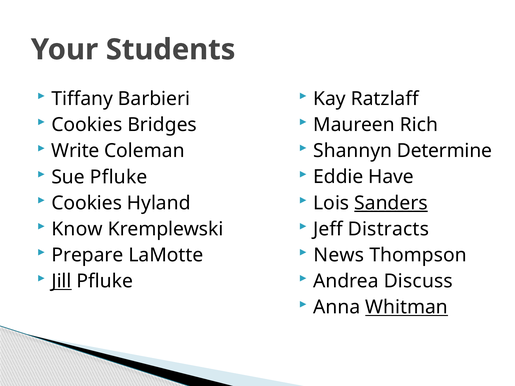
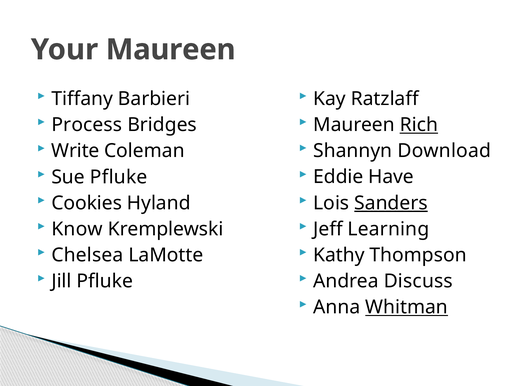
Your Students: Students -> Maureen (171, 50)
Cookies: Cookies -> Process (87, 125)
Rich underline: none -> present (419, 125)
Determine: Determine -> Download (444, 151)
Distracts: Distracts -> Learning (388, 229)
Prepare: Prepare -> Chelsea (87, 255)
News: News -> Kathy (339, 255)
Jill underline: present -> none (62, 281)
